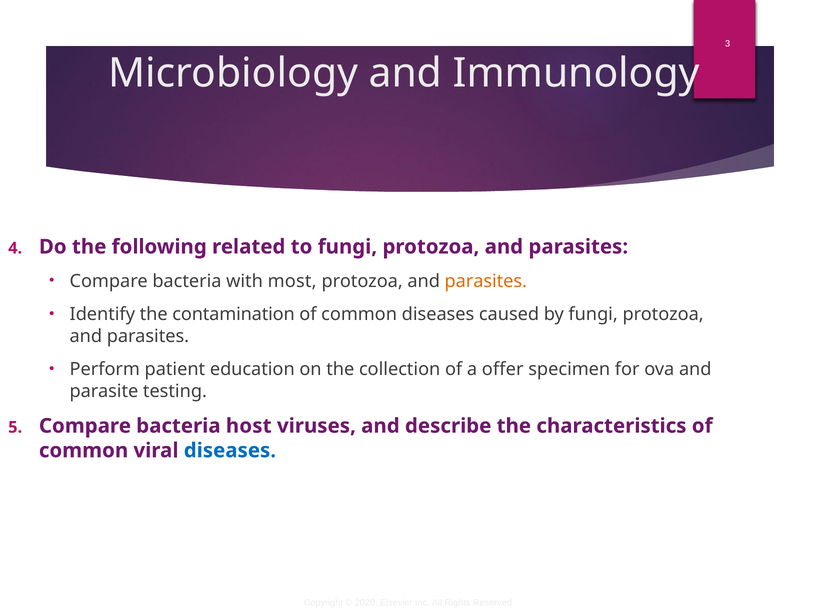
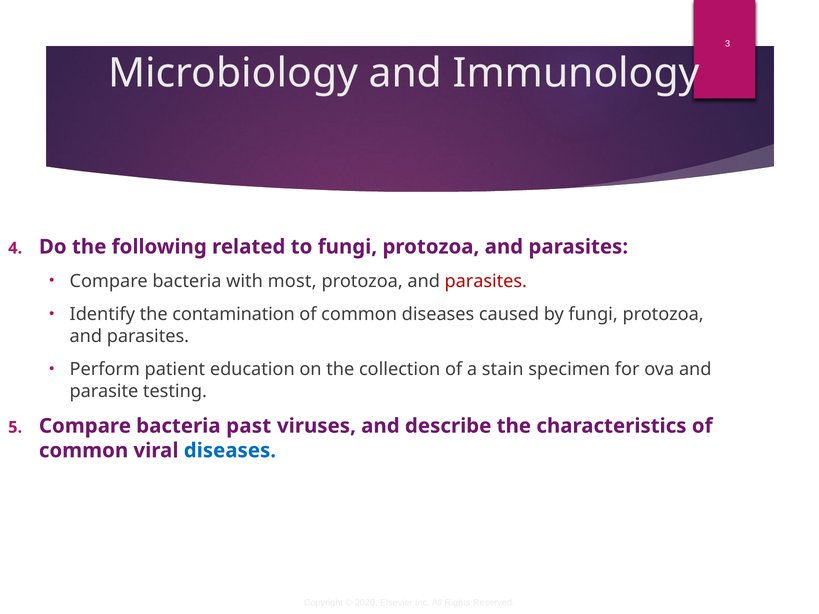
parasites colour: orange -> red (486, 281)
offer: offer -> stain (503, 370)
host: host -> past (249, 426)
